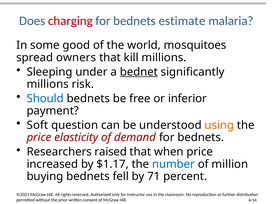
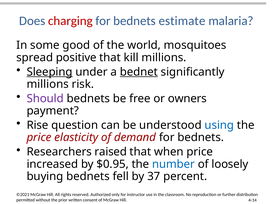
owners: owners -> positive (76, 58)
Sleeping underline: none -> present (50, 72)
Should colour: blue -> purple (45, 99)
inferior: inferior -> owners (187, 99)
Soft: Soft -> Rise (38, 126)
using colour: orange -> blue (219, 126)
$1.17: $1.17 -> $0.95 (113, 165)
million: million -> loosely (230, 165)
71: 71 -> 37 (154, 177)
